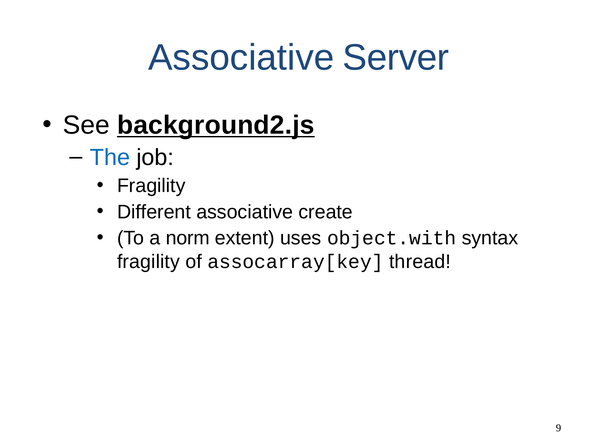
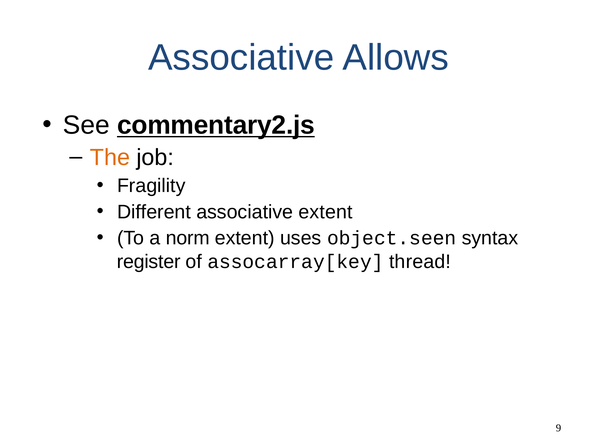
Server: Server -> Allows (396, 58)
background2.js: background2.js -> commentary2.js (216, 125)
The colour: blue -> orange (110, 157)
associative create: create -> extent (326, 212)
object.with: object.with -> object.seen (392, 238)
fragility: fragility -> register (149, 262)
